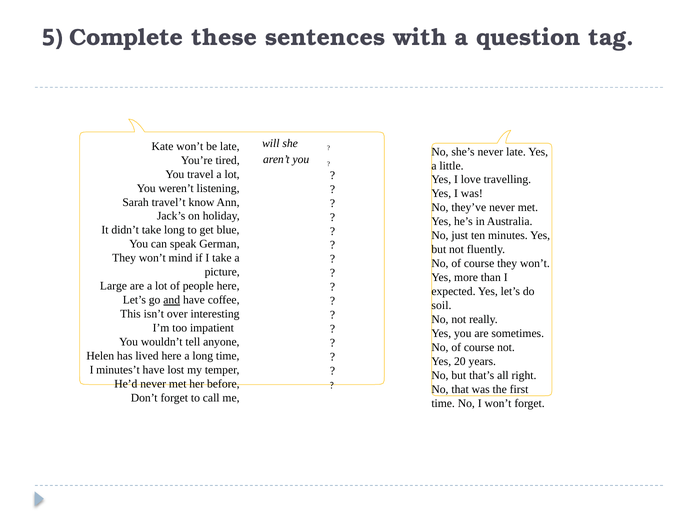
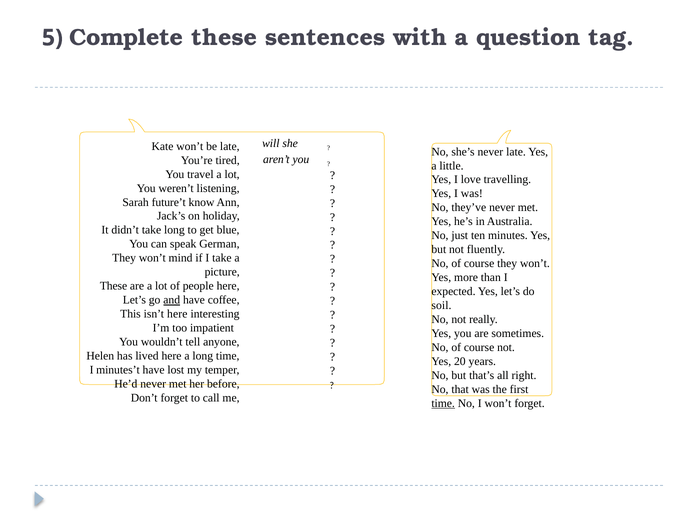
travel’t: travel’t -> future’t (169, 202)
Large: Large -> These (114, 286)
isn’t over: over -> here (177, 314)
time underline: none -> present (443, 403)
